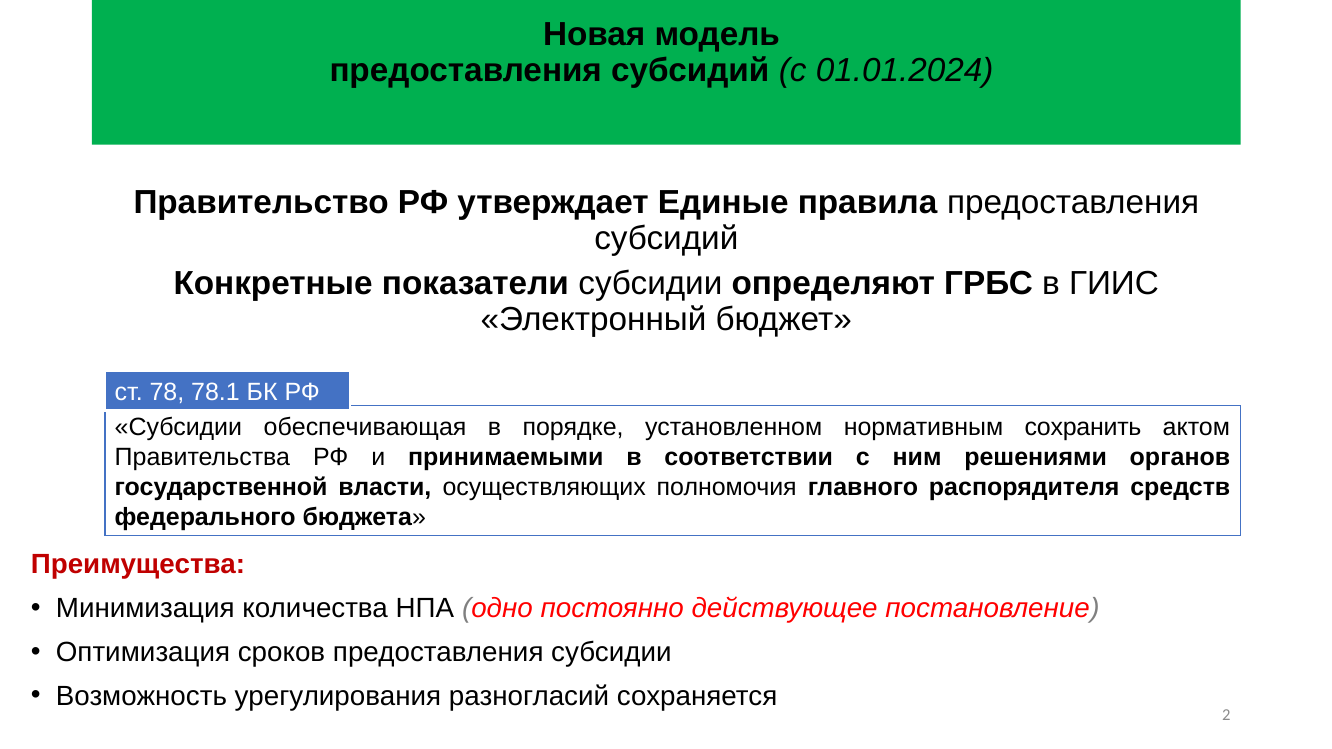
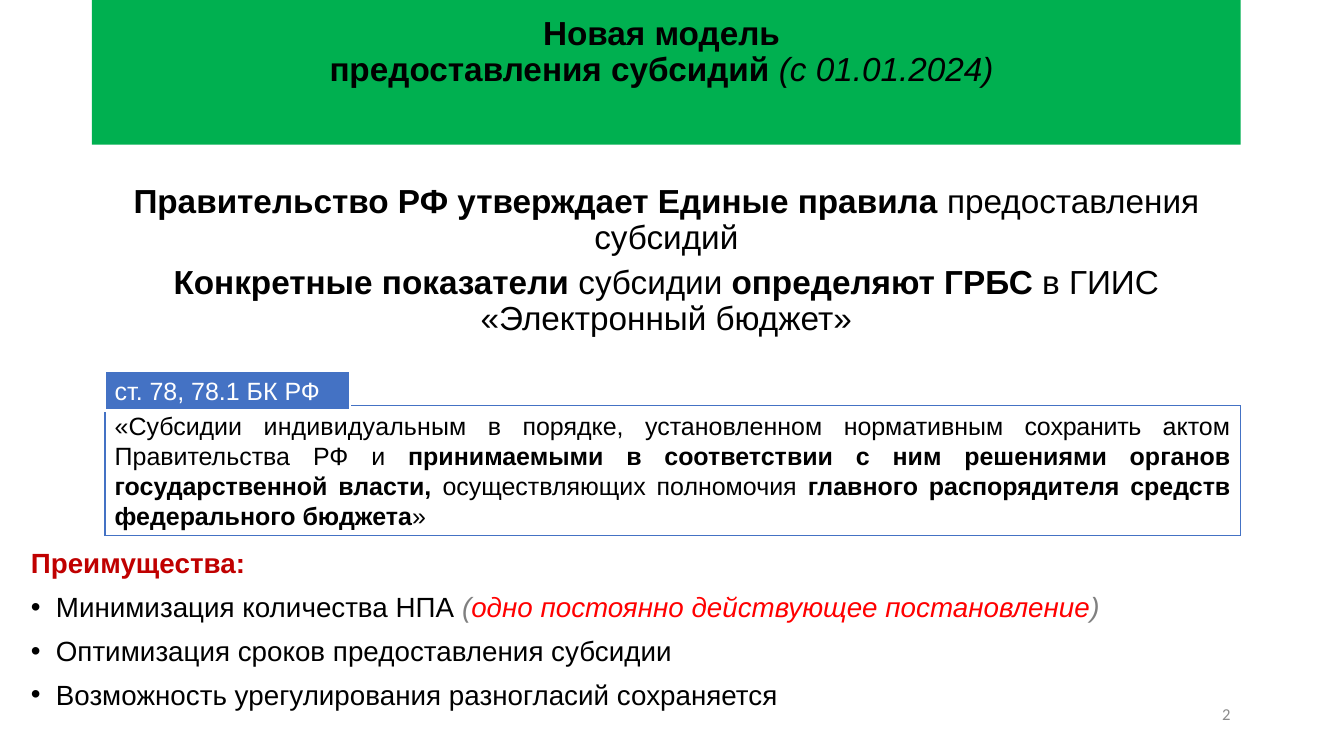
обеспечивающая: обеспечивающая -> индивидуальным (365, 427)
